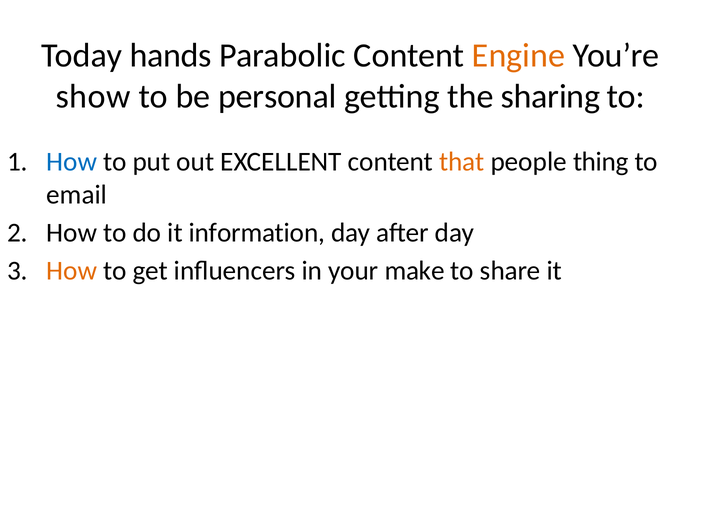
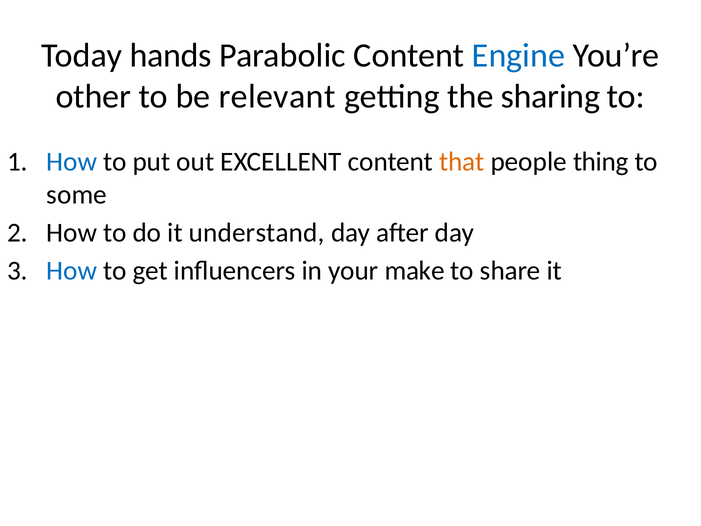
Engine colour: orange -> blue (519, 56)
show: show -> other (93, 96)
personal: personal -> relevant (277, 96)
email: email -> some (77, 195)
information: information -> understand (257, 233)
How colour: orange -> blue (72, 271)
